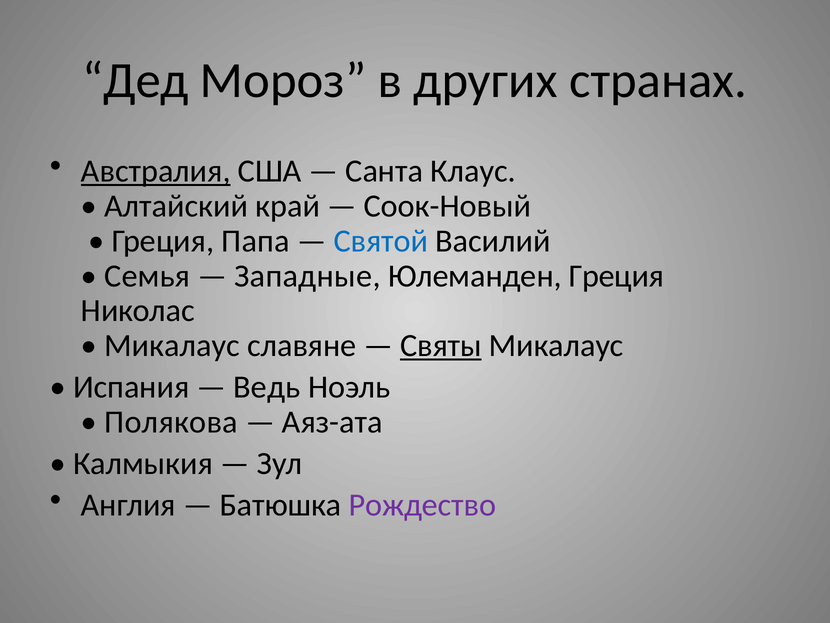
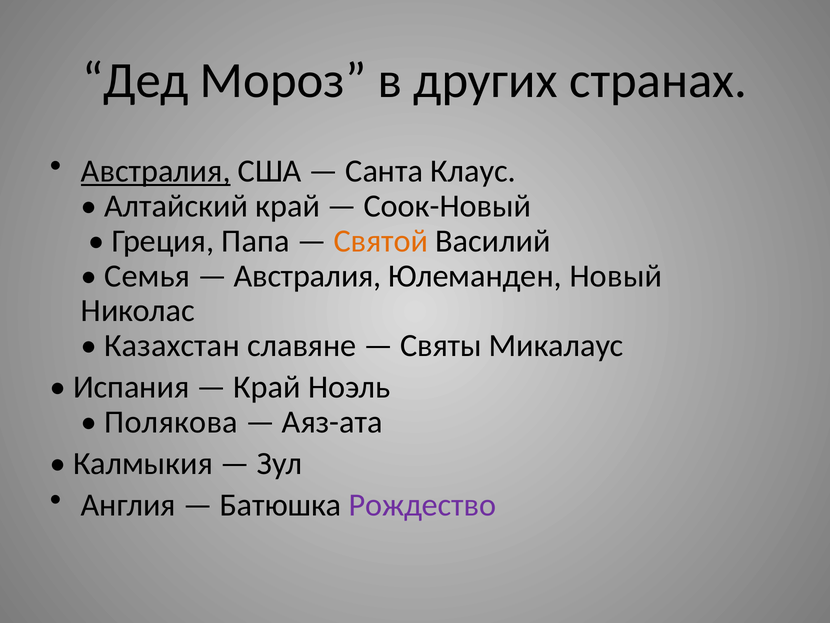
Святой colour: blue -> orange (381, 241)
Западные: Западные -> Австралия (308, 276)
Юлеманден Греция: Греция -> Новый (616, 276)
Микалаус: Микалаус -> Казахстан (172, 345)
Святы underline: present -> none (441, 345)
Ведь: Ведь -> Край (267, 387)
